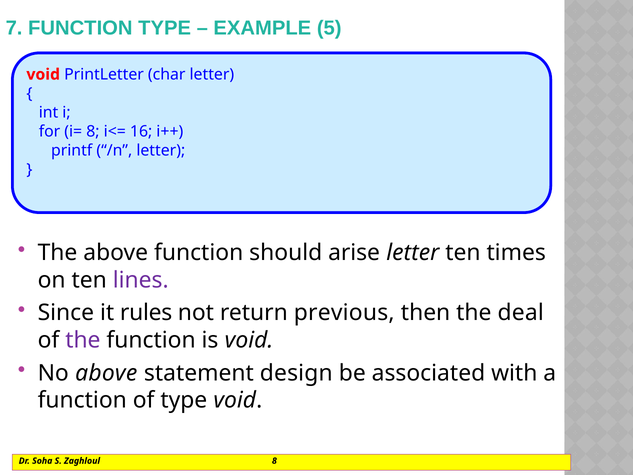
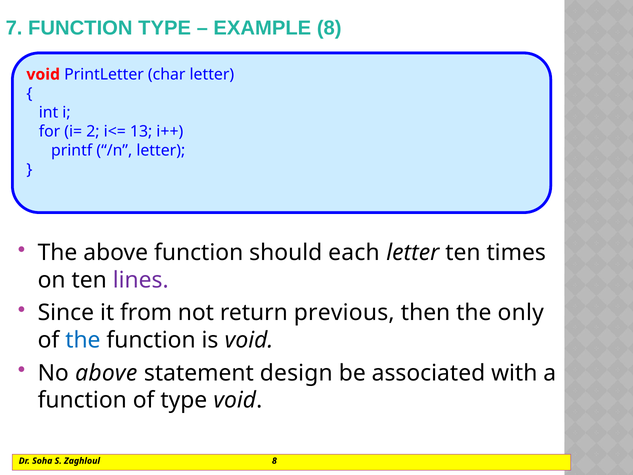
EXAMPLE 5: 5 -> 8 (329, 28)
i= 8: 8 -> 2 (93, 131)
16: 16 -> 13 (141, 131)
arise: arise -> each (354, 253)
rules: rules -> from (146, 313)
deal: deal -> only (521, 313)
the colour: purple -> blue (83, 340)
